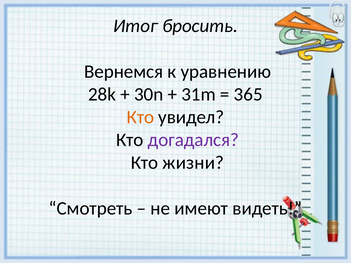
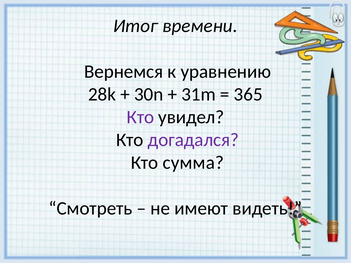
бросить: бросить -> времени (200, 26)
Кто colour: orange -> purple (140, 117)
жизни: жизни -> сумма (193, 163)
